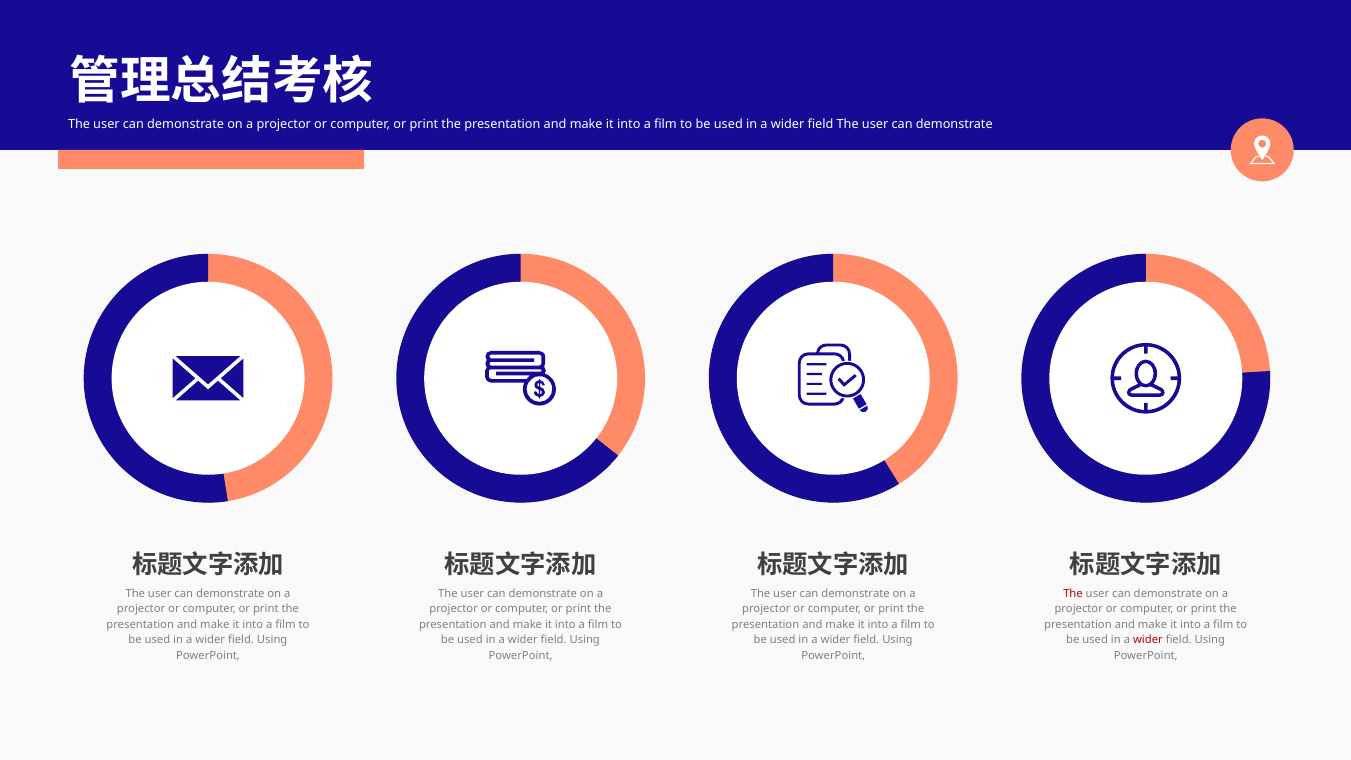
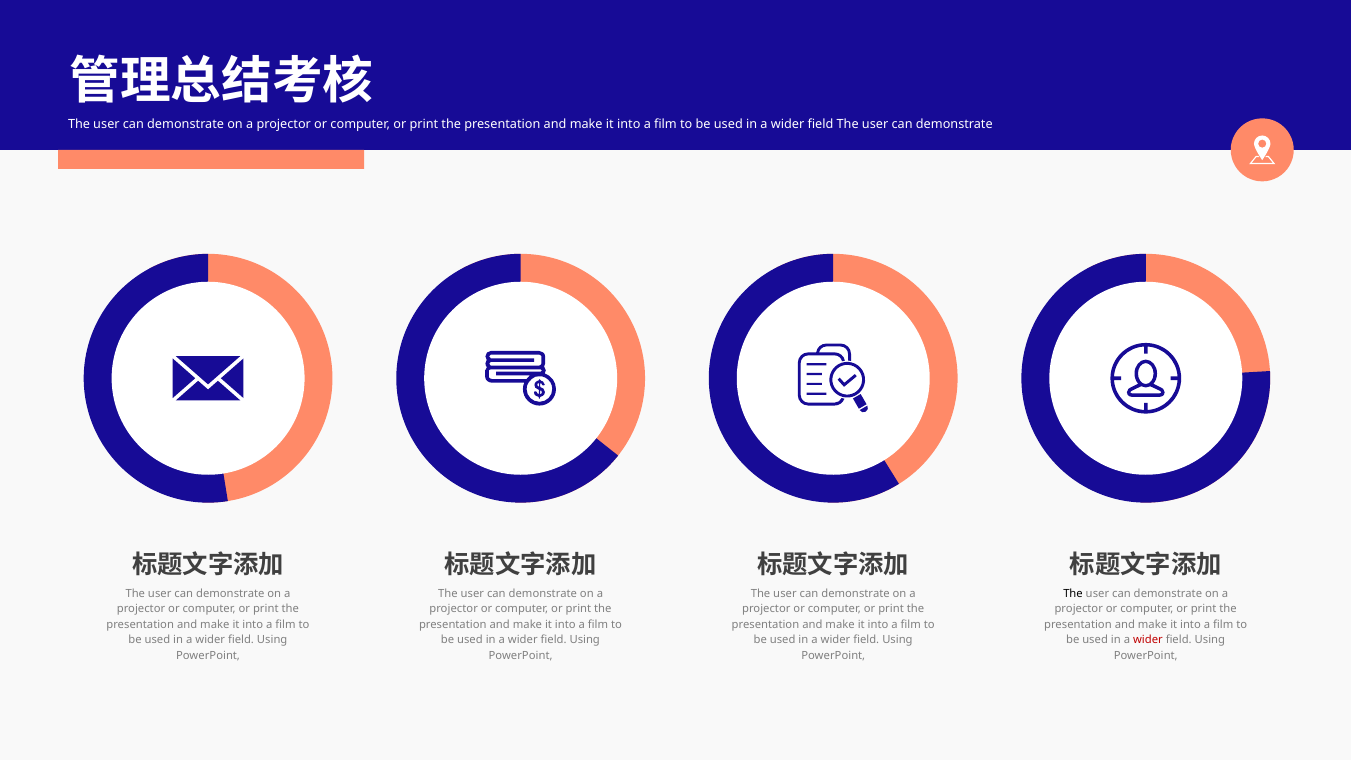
The colour: red -> black (1073, 594)
